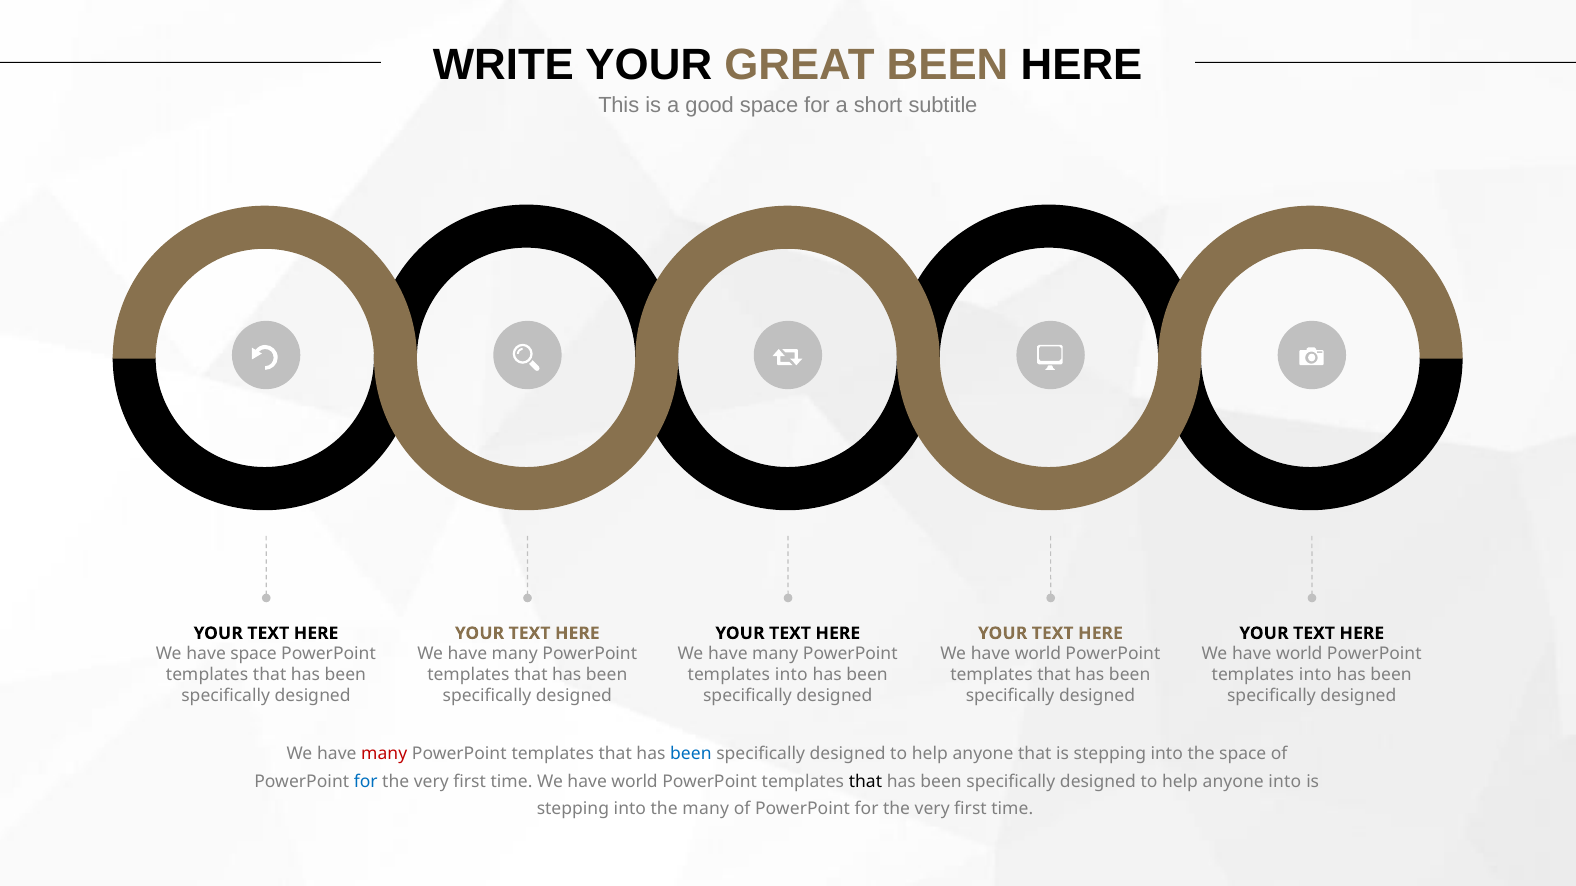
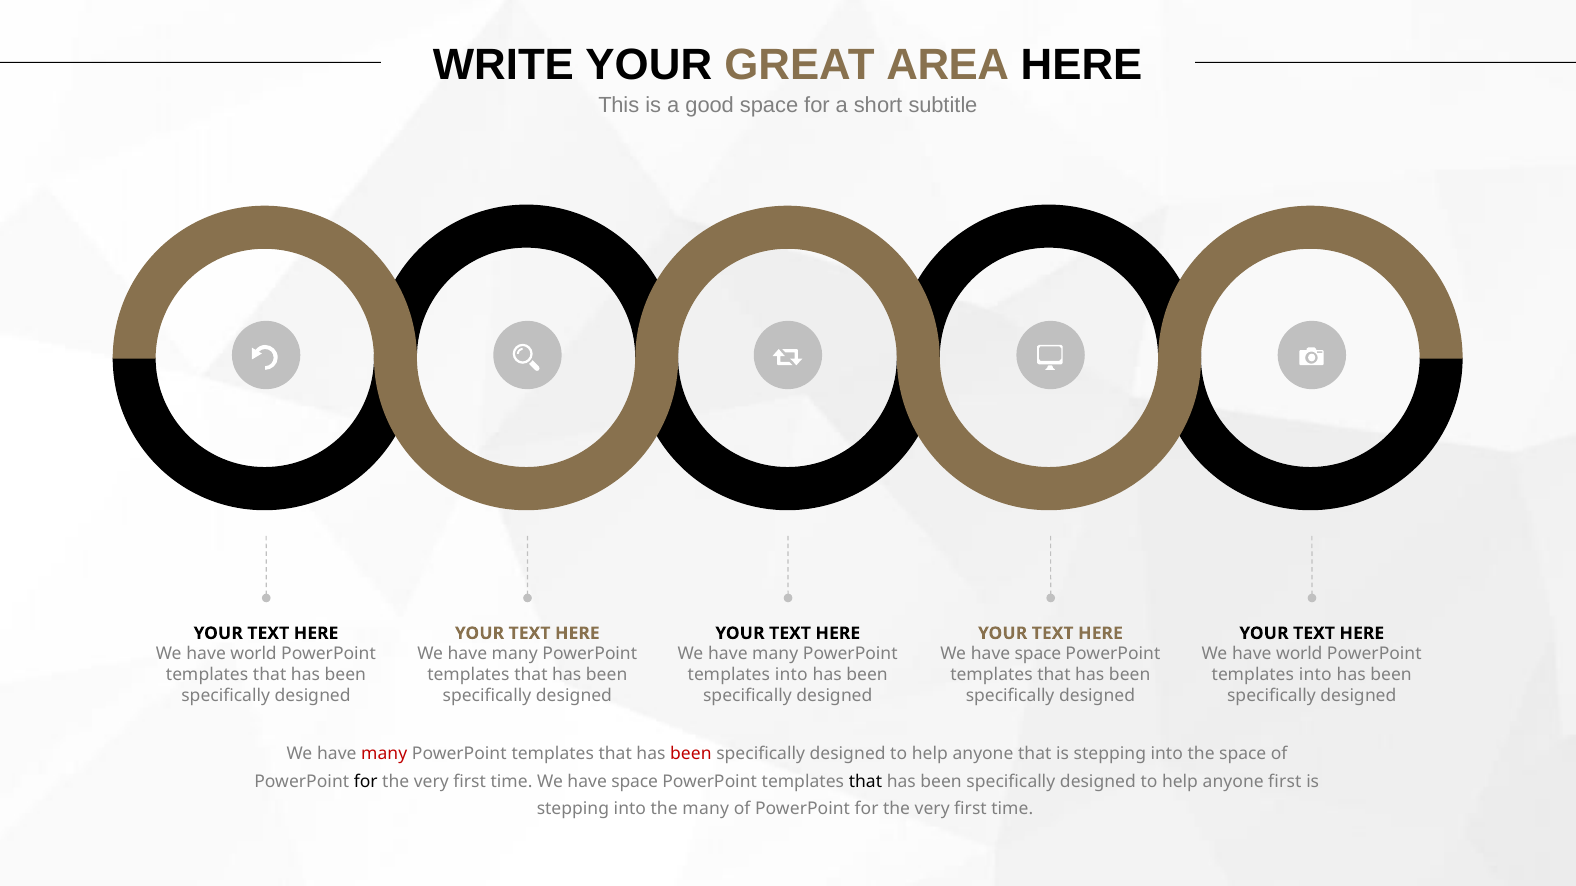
GREAT BEEN: BEEN -> AREA (948, 65)
space: space -> world (254, 654)
world: world -> space (1038, 654)
been colour: blue -> red (691, 754)
for colour: blue -> black (366, 782)
time We have world: world -> space (635, 782)
anyone into: into -> first (1285, 782)
